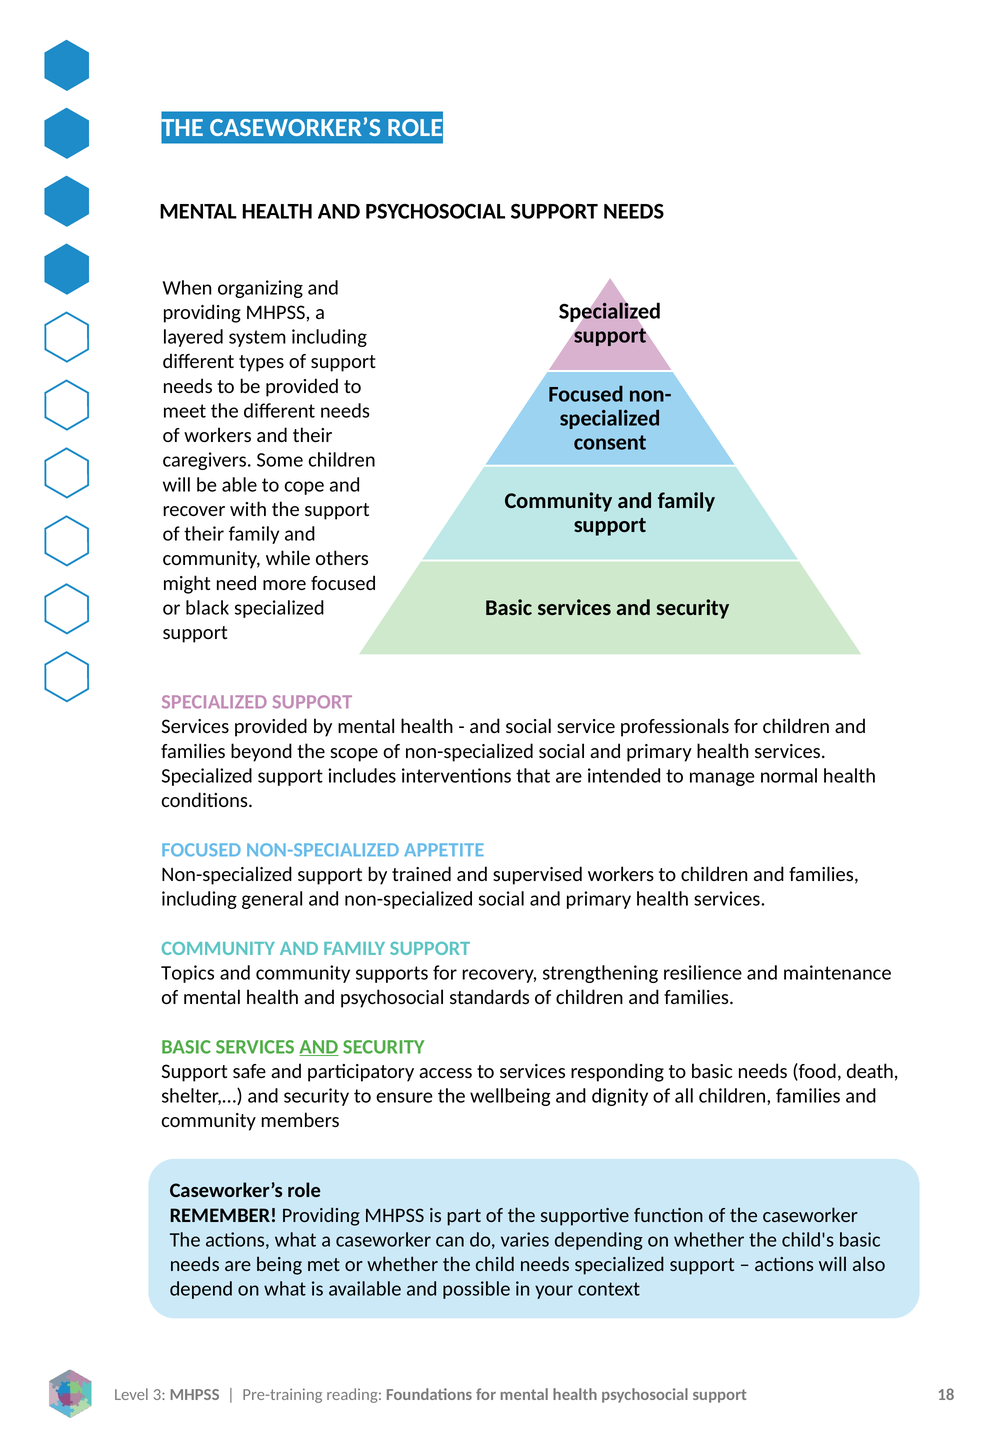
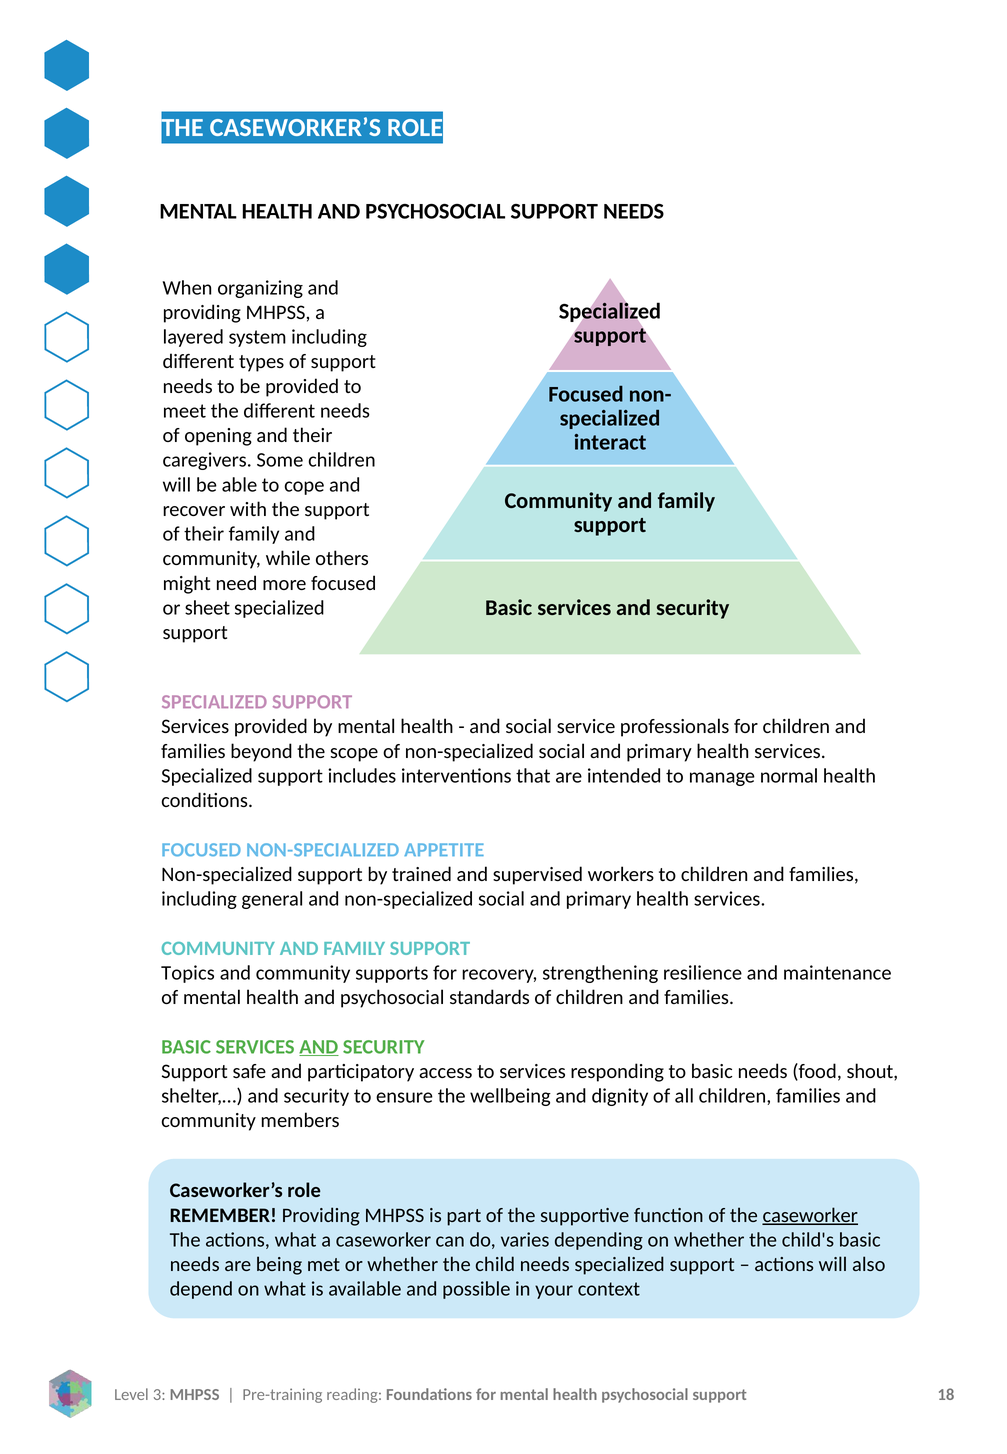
of workers: workers -> opening (218, 436)
consent: consent -> interact (610, 443)
black: black -> sheet (207, 608)
death: death -> shout (872, 1072)
caseworker underline: none -> present (810, 1216)
